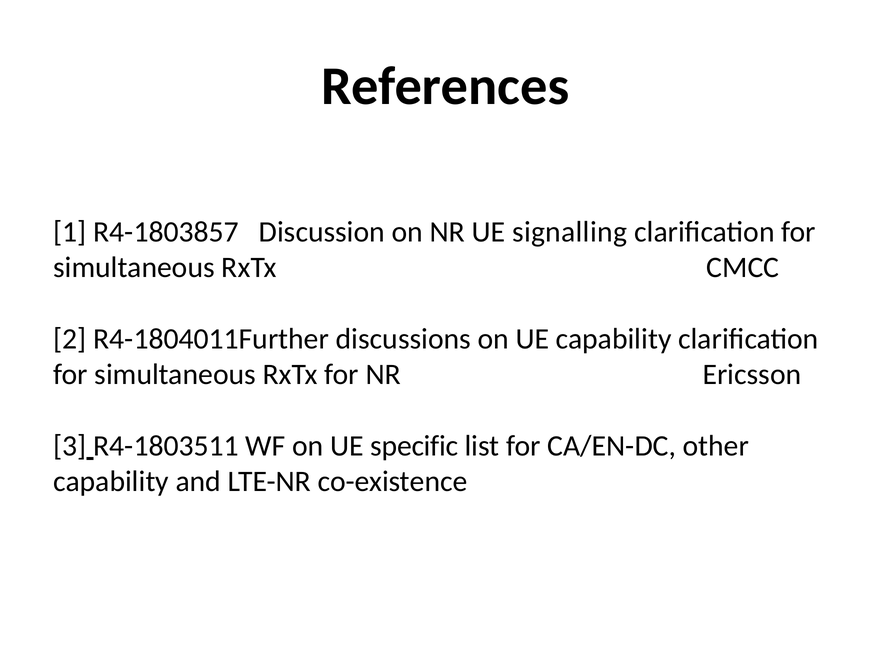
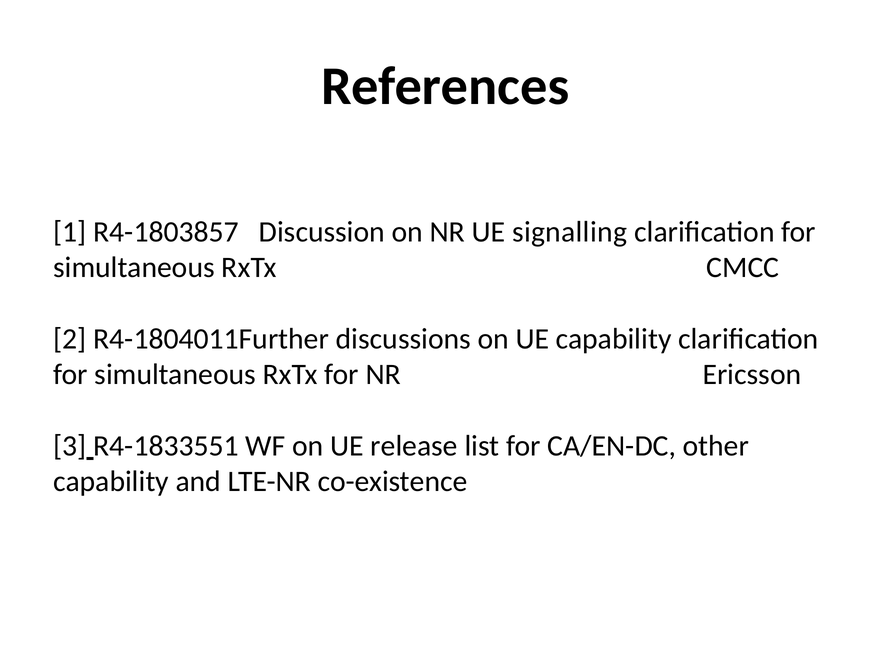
R4-1803511: R4-1803511 -> R4-1833551 (166, 446)
specific: specific -> release (414, 446)
